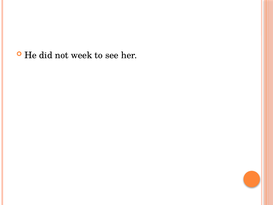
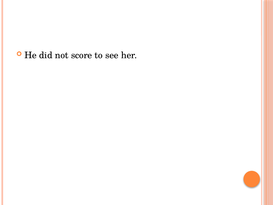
week: week -> score (82, 55)
